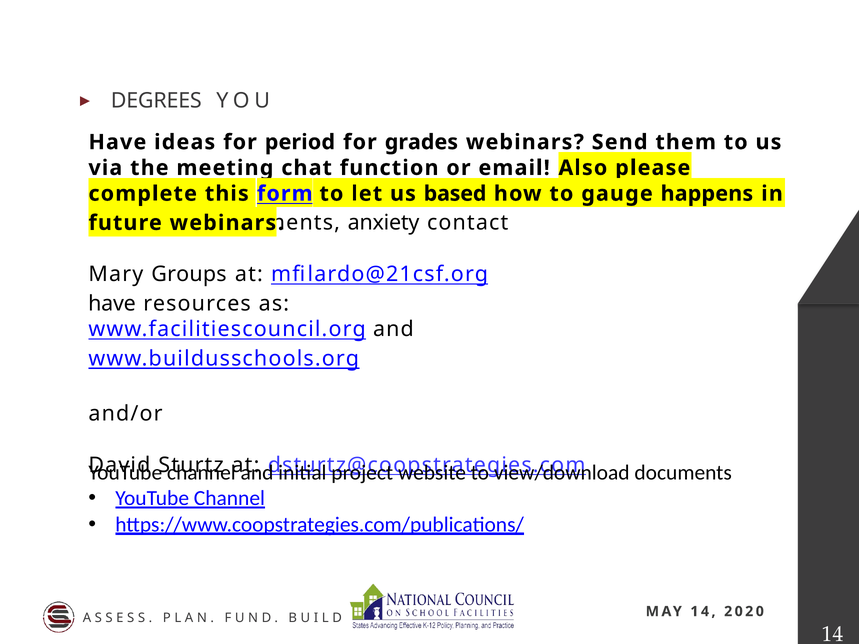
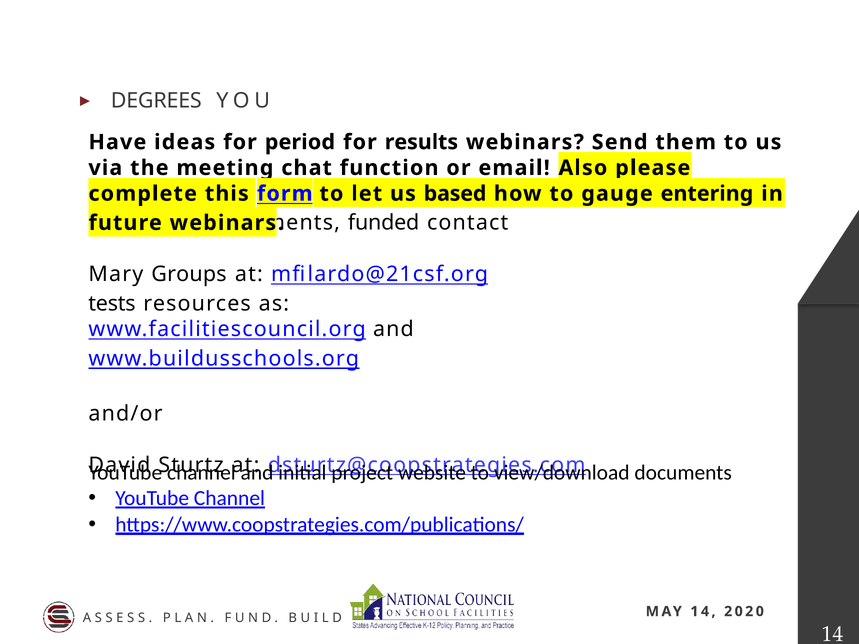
grades: grades -> results (421, 142)
happens: happens -> entering (707, 194)
anxiety: anxiety -> funded (384, 223)
have: have -> tests (112, 304)
